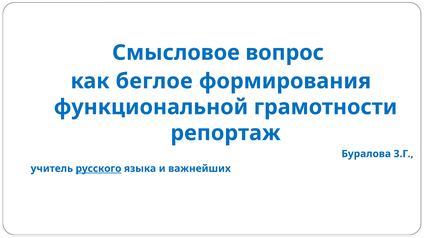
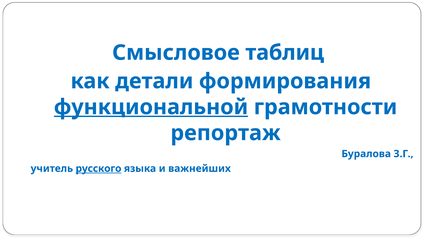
вопрос: вопрос -> таблиц (285, 53)
беглое: беглое -> детали (154, 81)
функциональной underline: none -> present (151, 107)
